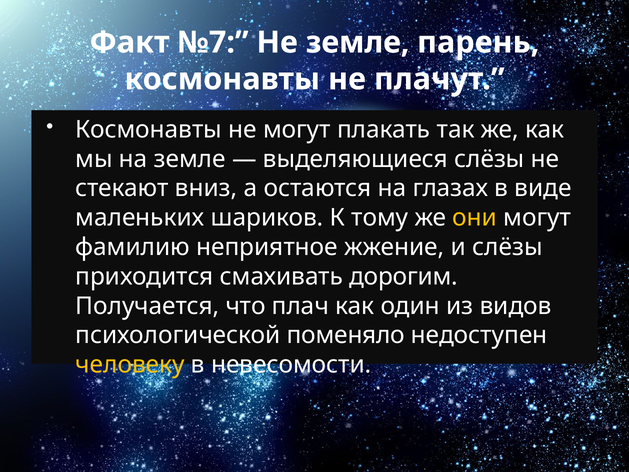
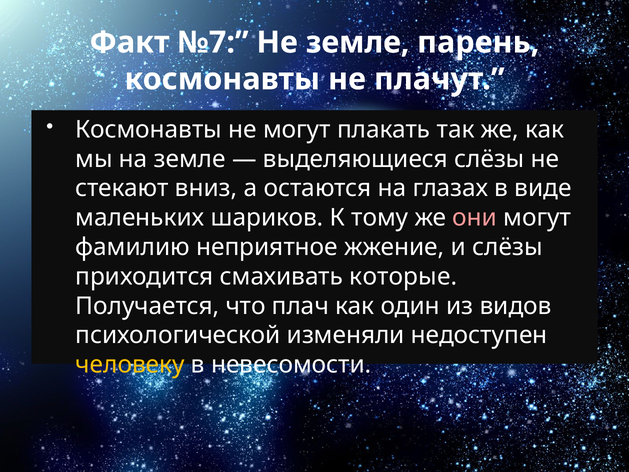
они colour: yellow -> pink (475, 218)
дорогим: дорогим -> которые (403, 276)
поменяло: поменяло -> изменяли (346, 335)
